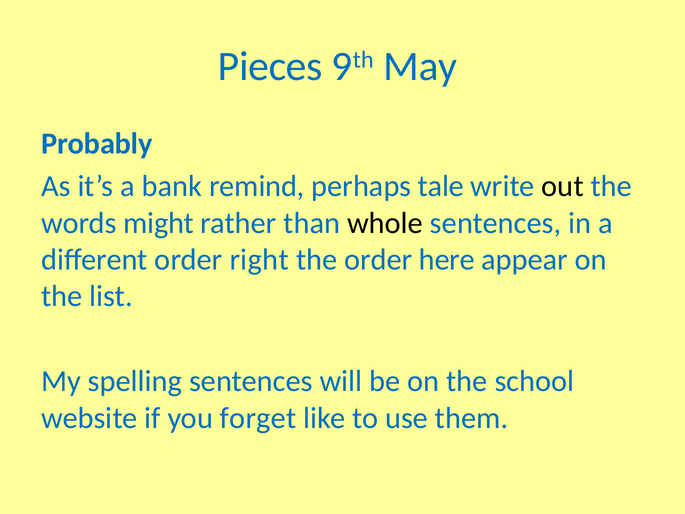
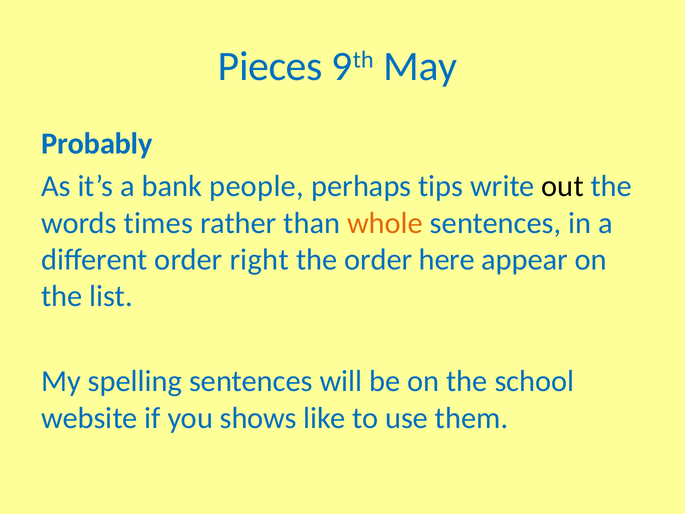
remind: remind -> people (257, 186)
tale: tale -> tips (441, 186)
might: might -> times (158, 223)
whole colour: black -> orange (385, 223)
forget: forget -> shows (258, 418)
